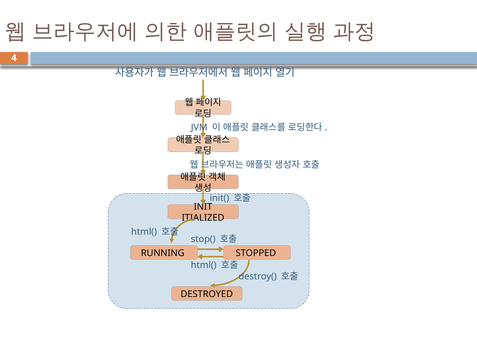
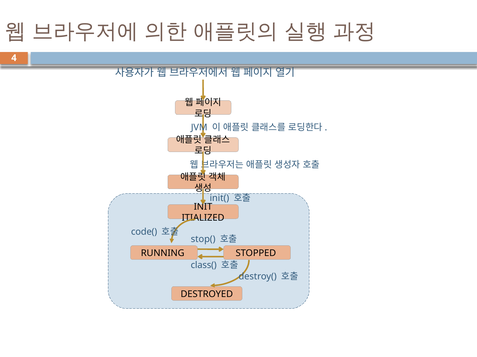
html(: html( -> code( (144, 232)
html(: html( -> class( (204, 266)
